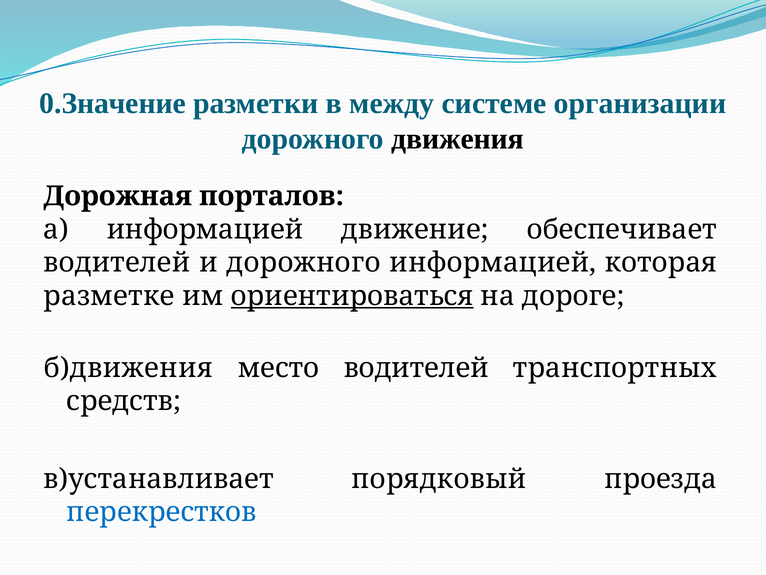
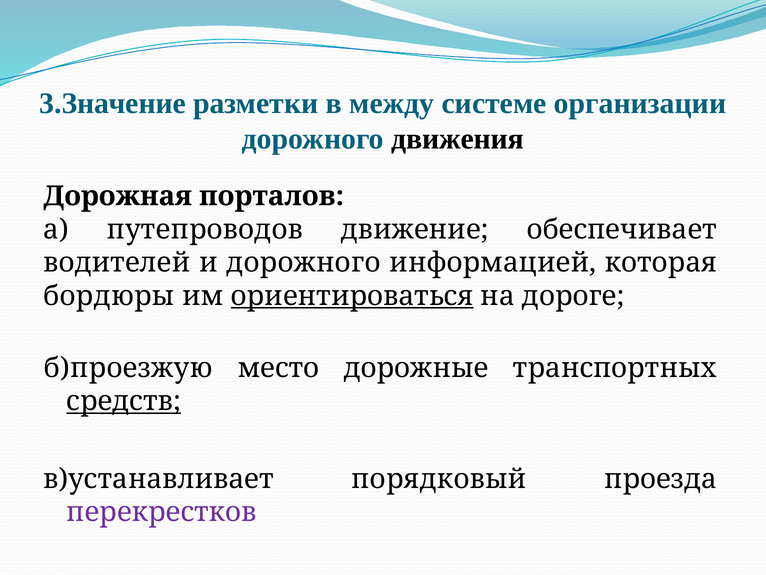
0.Значение: 0.Значение -> 3.Значение (113, 103)
а информацией: информацией -> путепроводов (205, 229)
разметке: разметке -> бордюры (109, 296)
б)движения: б)движения -> б)проезжую (128, 368)
место водителей: водителей -> дорожные (416, 368)
средств underline: none -> present (124, 401)
перекрестков colour: blue -> purple (162, 512)
